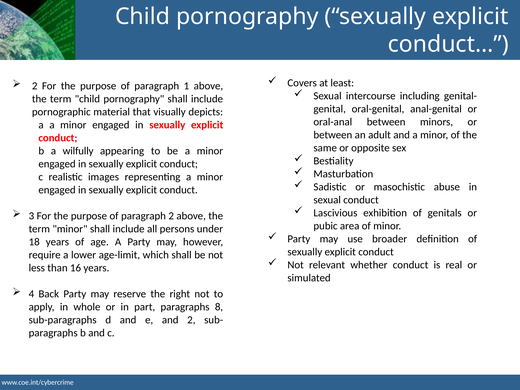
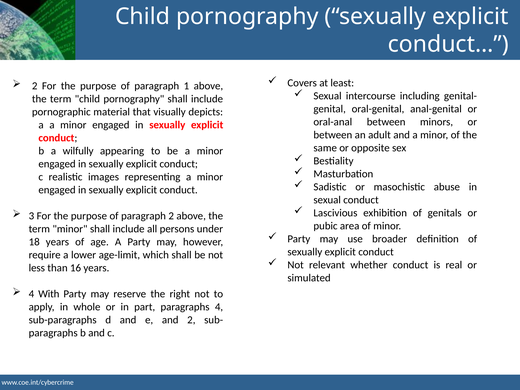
Back: Back -> With (49, 294)
paragraphs 8: 8 -> 4 (219, 307)
